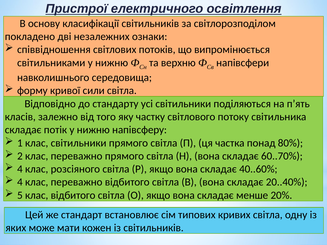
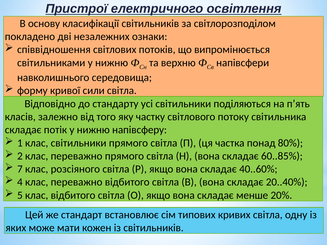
60..70%: 60..70% -> 60..85% (282, 156)
4: 4 -> 7 (20, 169)
